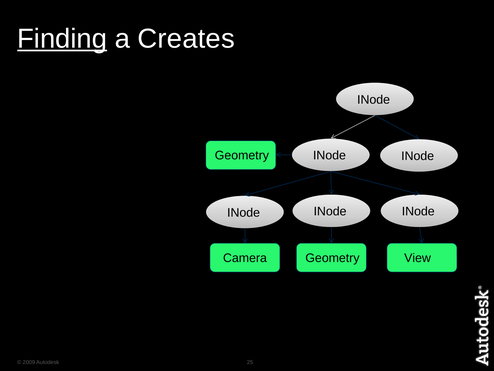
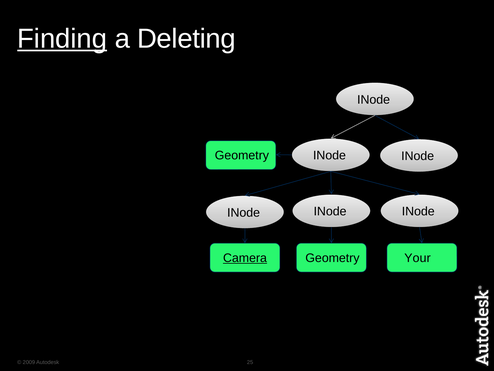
Creates: Creates -> Deleting (186, 39)
Camera underline: none -> present (245, 258)
View: View -> Your (417, 258)
